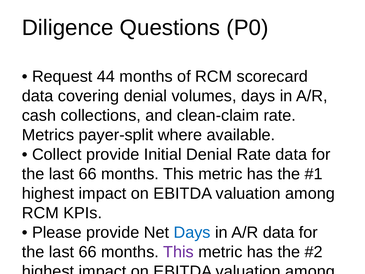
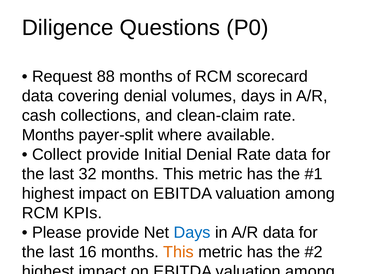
44: 44 -> 88 (106, 77)
Metrics: Metrics -> Months (48, 135)
66: 66 -> 32 (88, 174)
66: 66 -> 16 (88, 252)
This colour: purple -> orange (178, 252)
